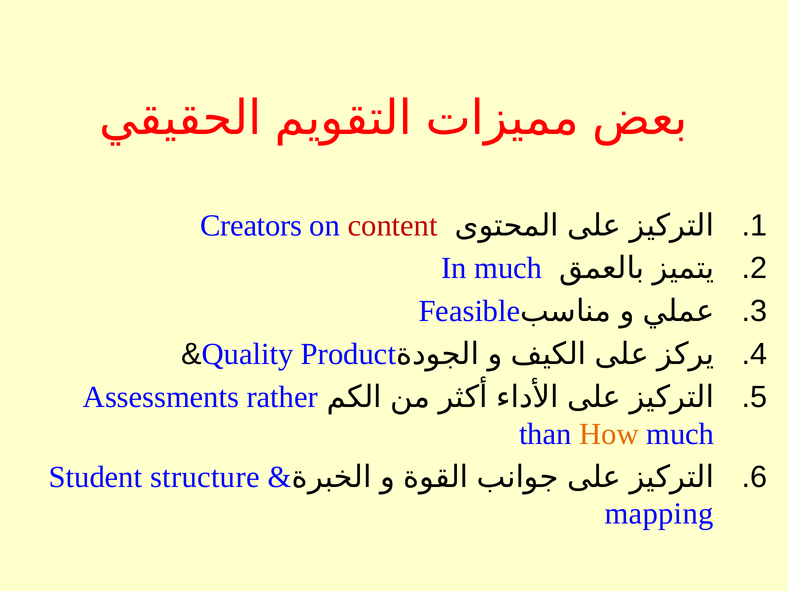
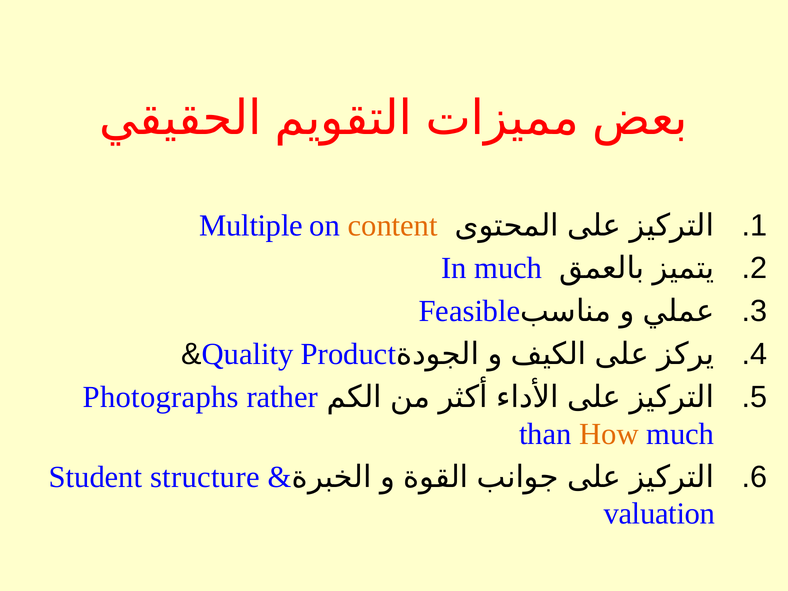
Creators: Creators -> Multiple (251, 225)
content colour: red -> orange (393, 225)
Assessments: Assessments -> Photographs (161, 397)
mapping: mapping -> valuation (659, 514)
